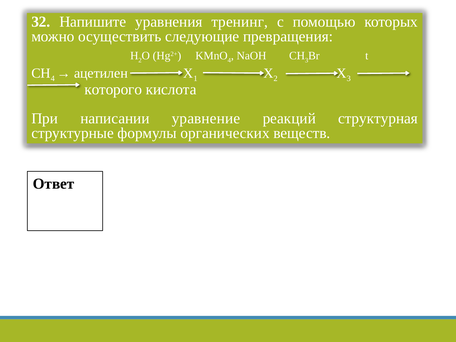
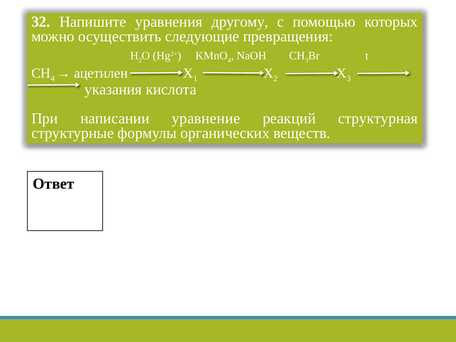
тренинг: тренинг -> другому (240, 22)
которого: которого -> указания (113, 89)
